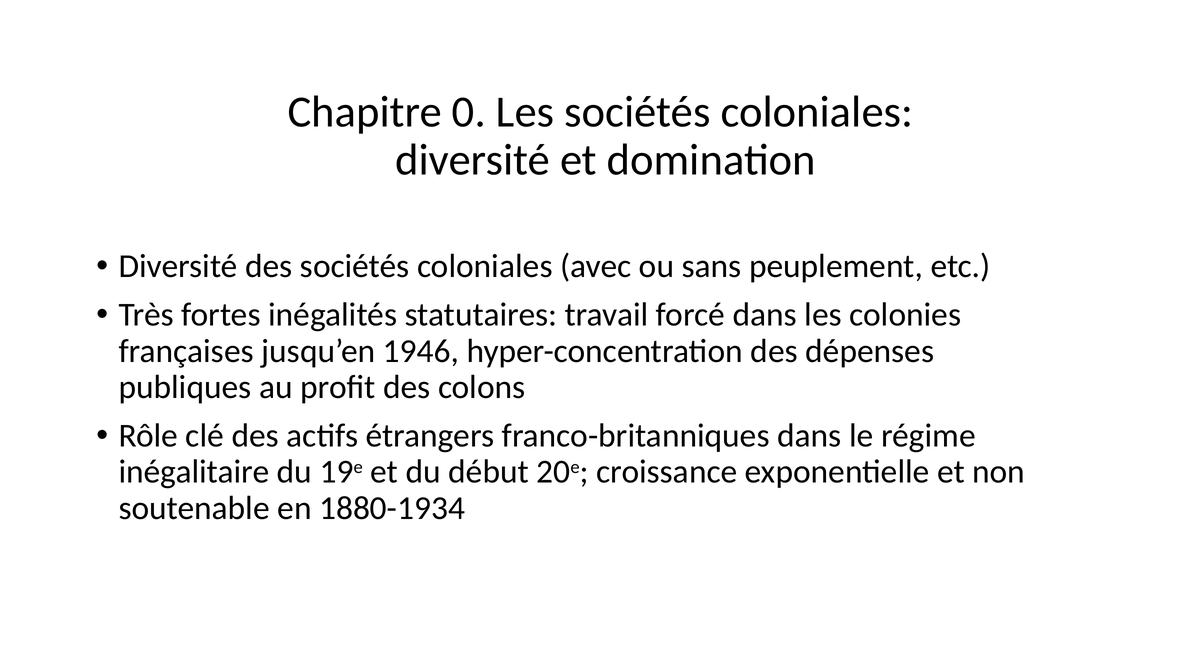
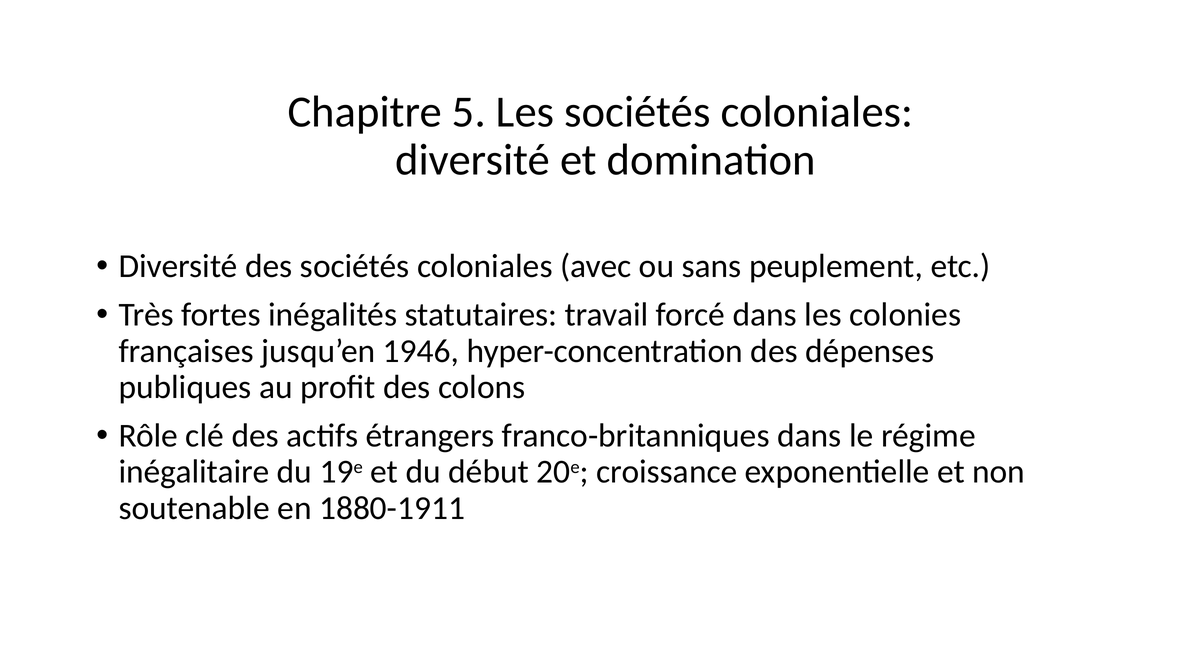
0: 0 -> 5 (469, 112)
1880-1934: 1880-1934 -> 1880-1911 (392, 508)
